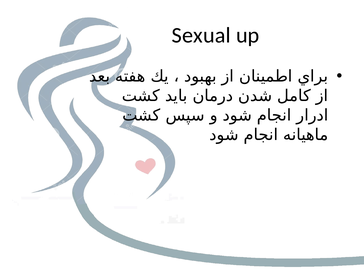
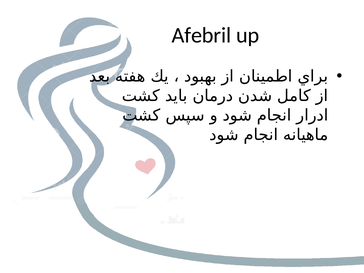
Sexual: Sexual -> Afebril (201, 35)
